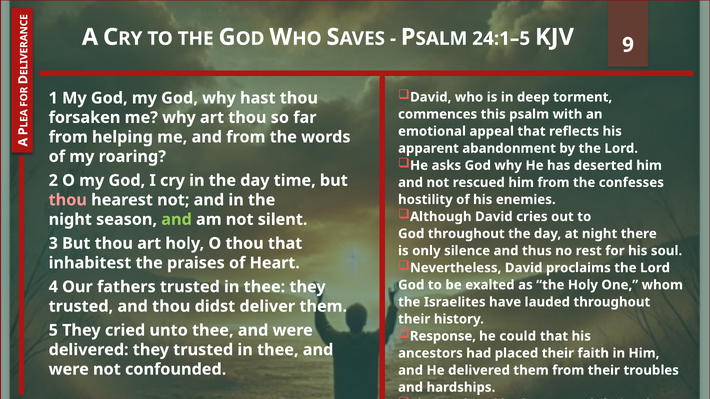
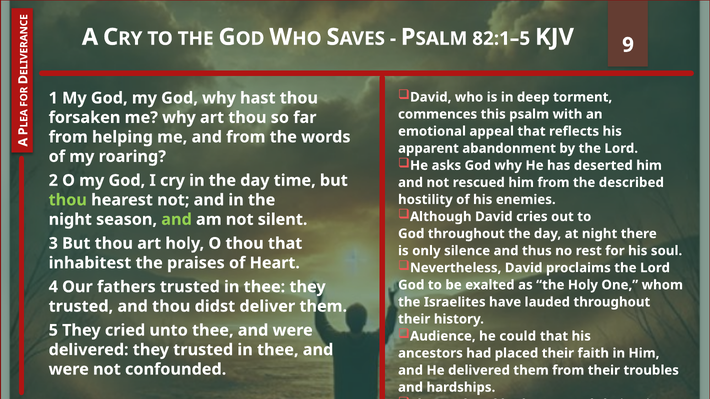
24:1–5: 24:1–5 -> 82:1–5 (501, 39)
confesses: confesses -> described (631, 183)
thou colour: pink -> light green (68, 200)
Response: Response -> Audience (443, 336)
